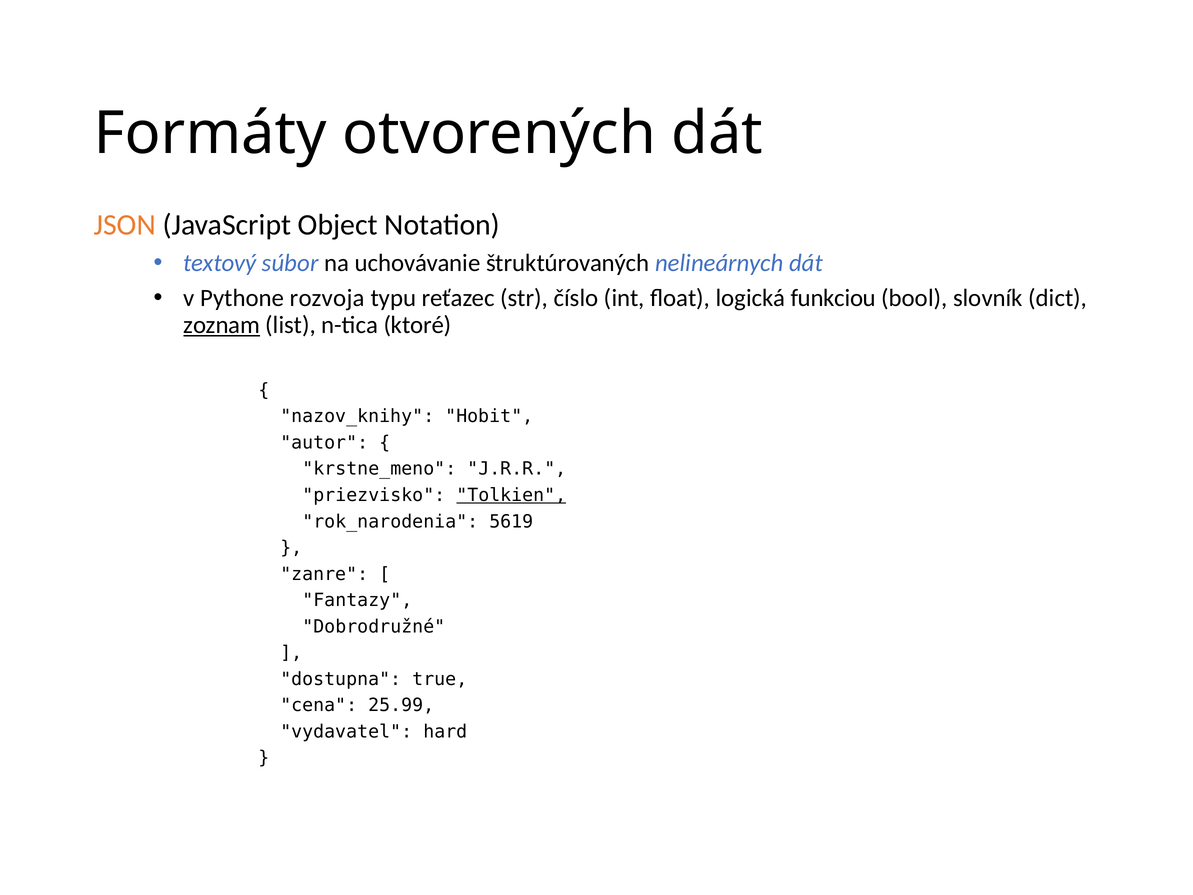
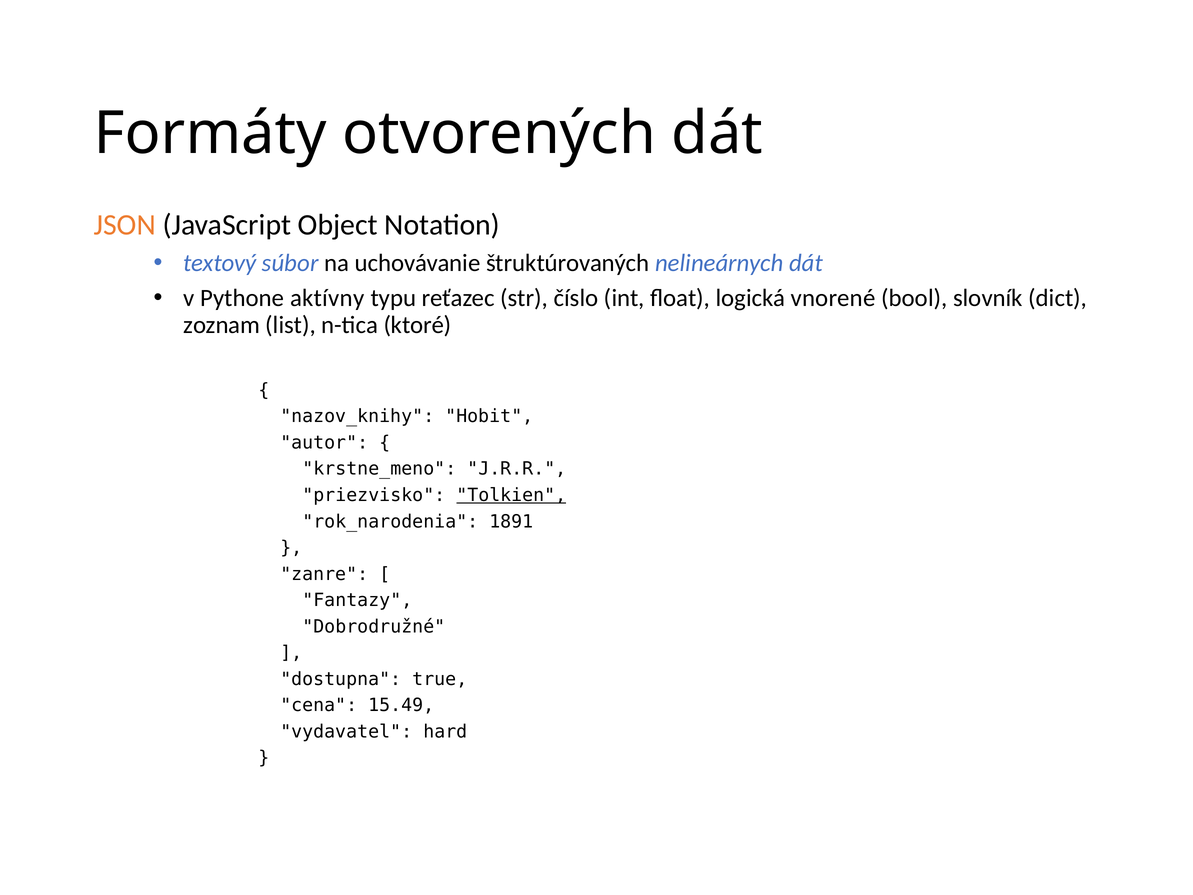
rozvoja: rozvoja -> aktívny (327, 298)
funkciou: funkciou -> vnorené (833, 298)
zoznam underline: present -> none (222, 325)
5619: 5619 -> 1891 (511, 521)
25.99: 25.99 -> 15.49 (401, 705)
